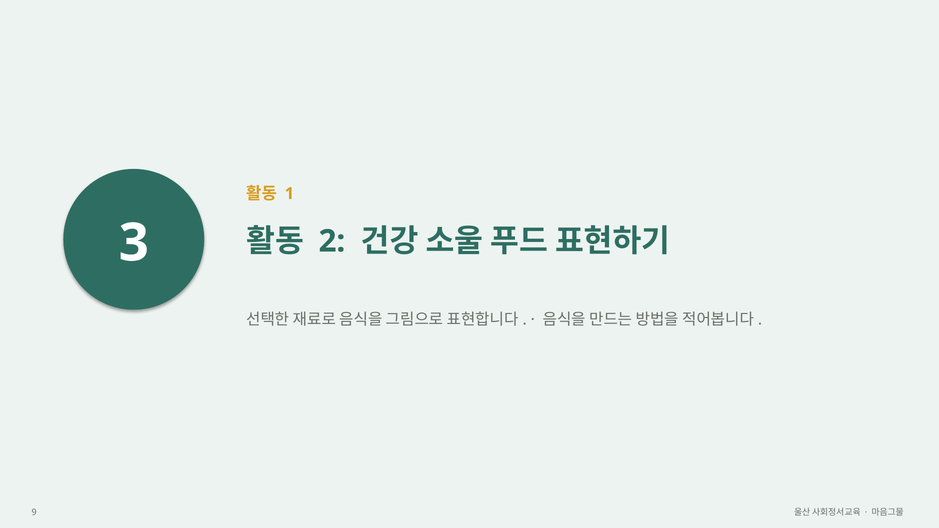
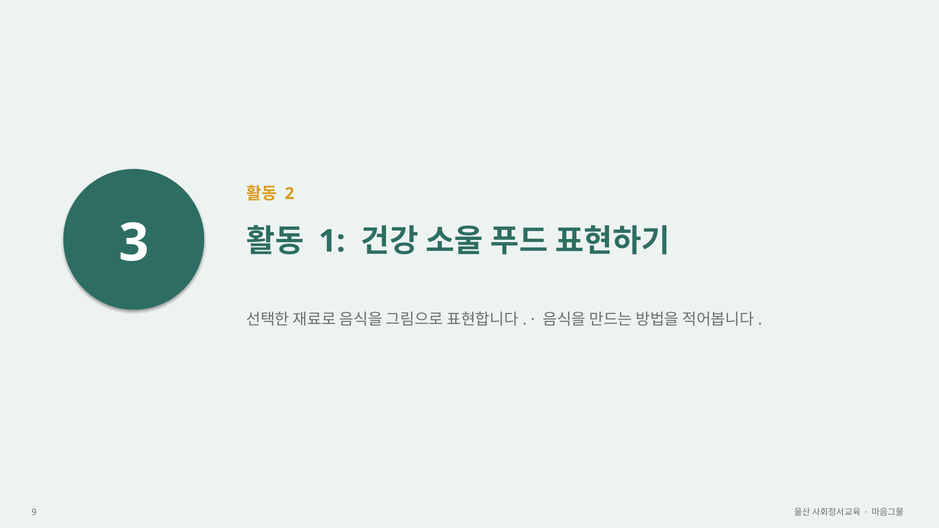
1: 1 -> 2 (289, 194)
2: 2 -> 1 (332, 241)
